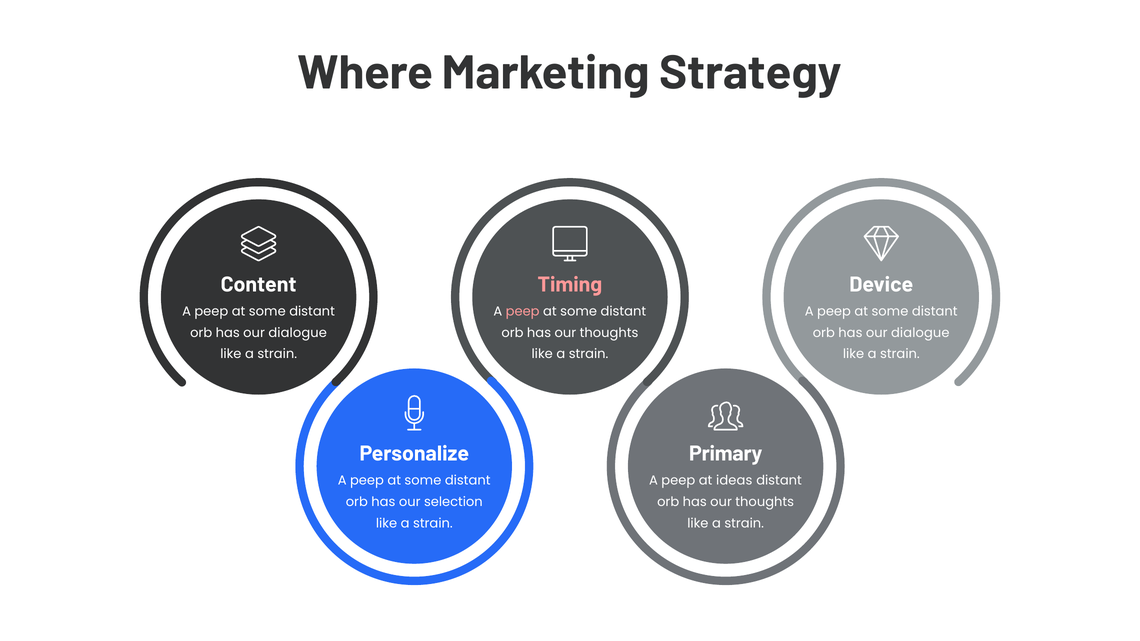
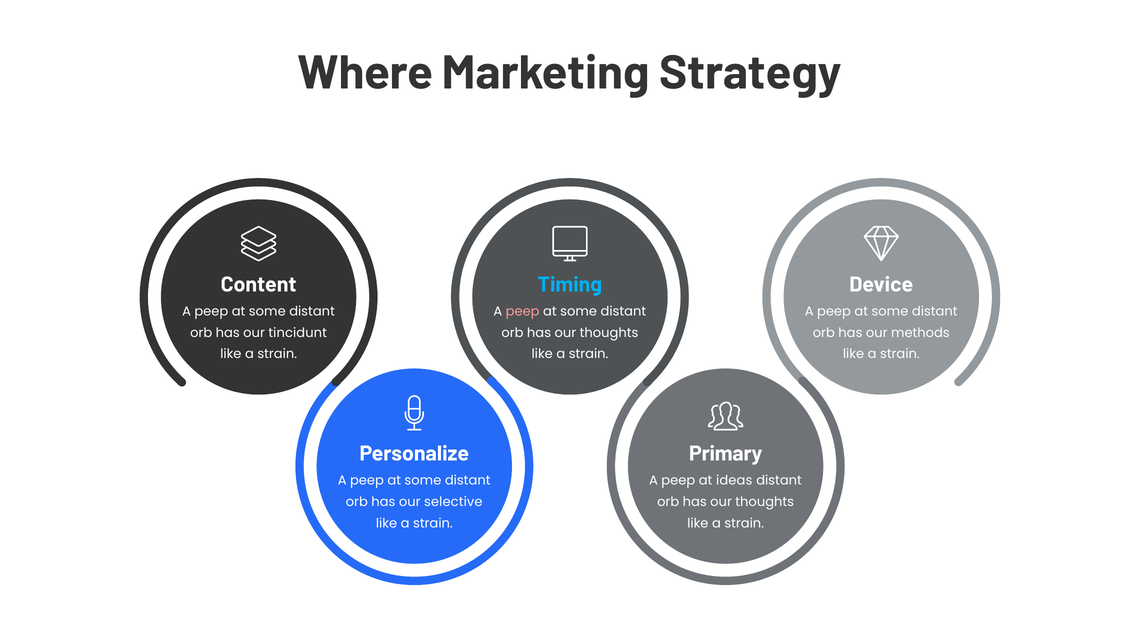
Timing colour: pink -> light blue (570, 285)
dialogue: dialogue -> tincidunt (298, 333)
dialogue: dialogue -> methods (920, 333)
selection: selection -> selective (453, 502)
